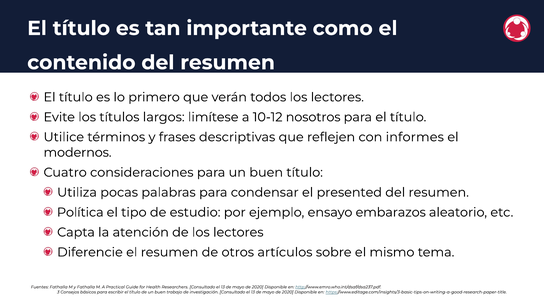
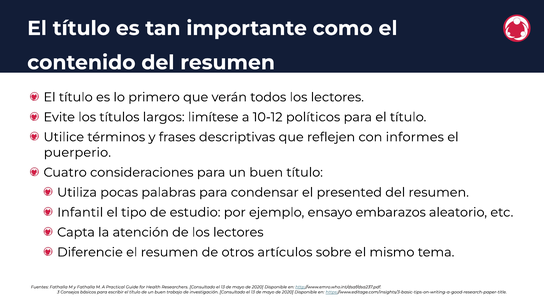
nosotros: nosotros -> políticos (313, 117)
modernos: modernos -> puerperio (77, 152)
Política: Política -> Infantil (80, 212)
